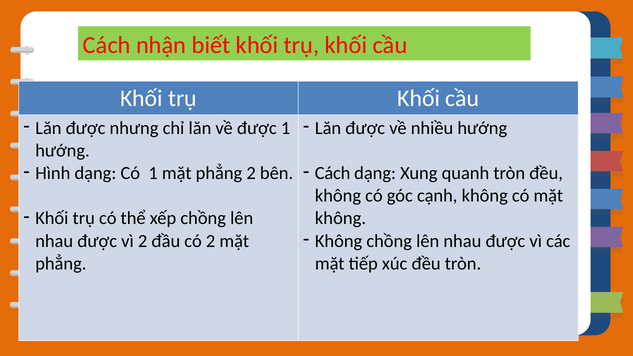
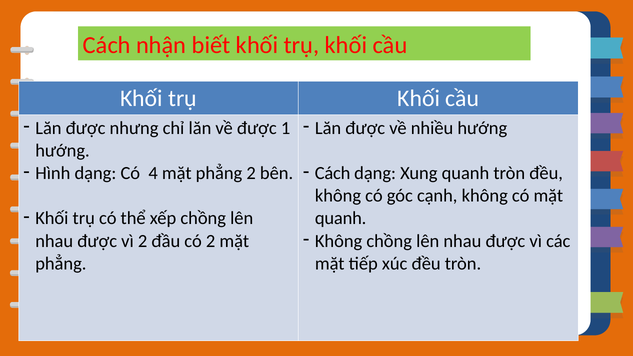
Có 1: 1 -> 4 (153, 173)
không: không -> quanh (341, 218)
